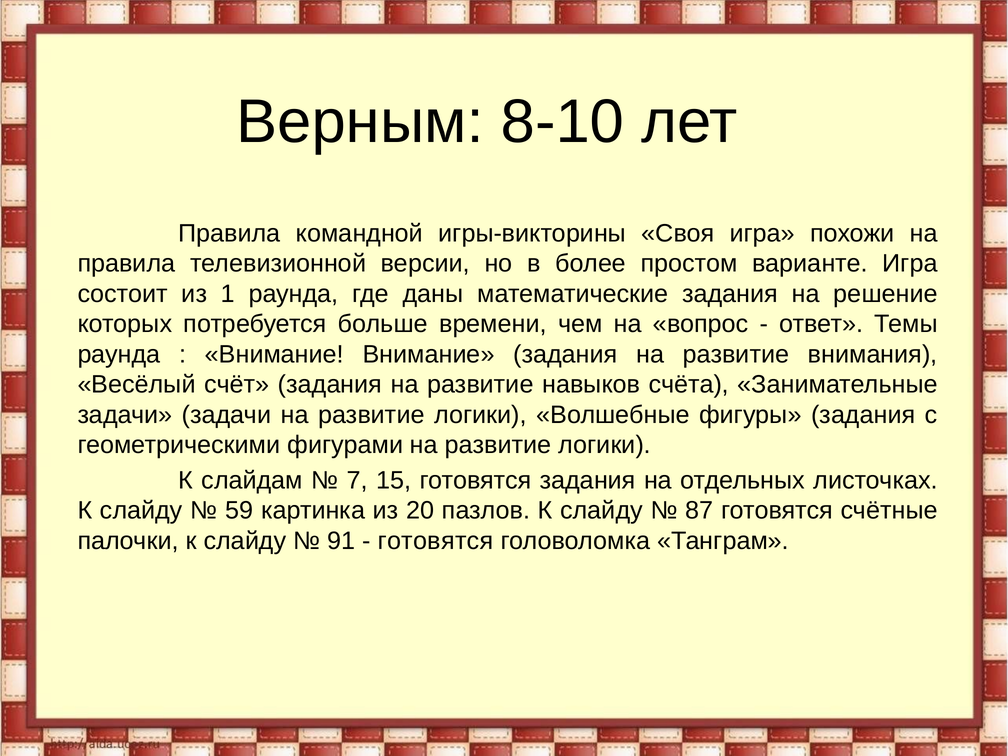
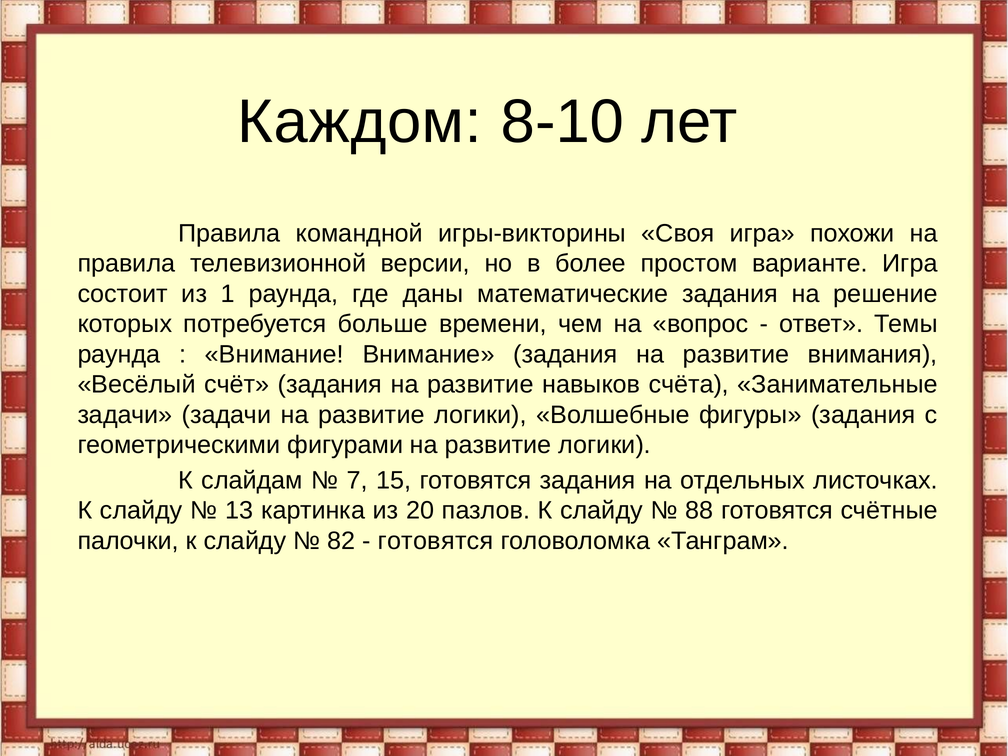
Верным: Верным -> Каждом (360, 122)
59: 59 -> 13 (239, 510)
87: 87 -> 88 (699, 510)
91: 91 -> 82 (341, 541)
